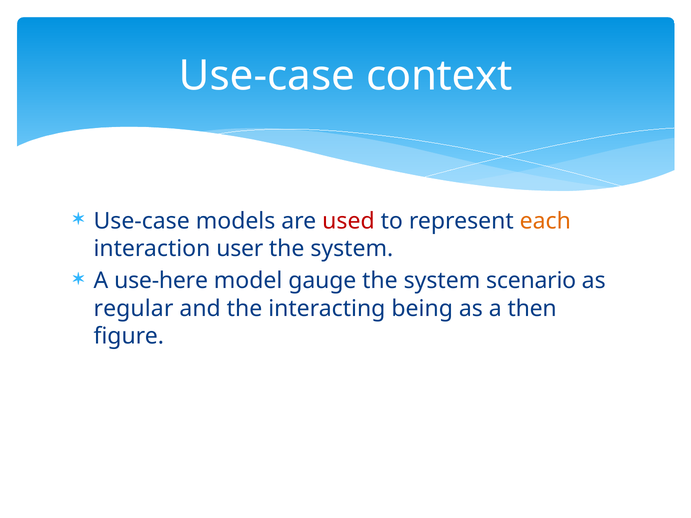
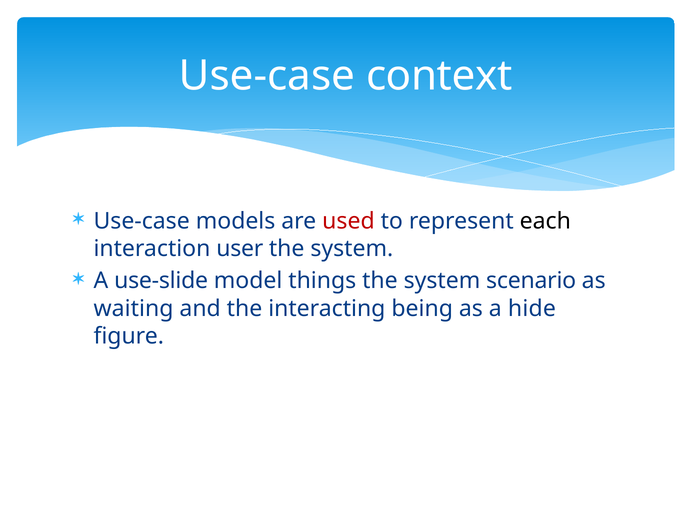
each colour: orange -> black (545, 221)
use-here: use-here -> use-slide (161, 281)
gauge: gauge -> things (322, 281)
regular: regular -> waiting (133, 309)
then: then -> hide (532, 309)
